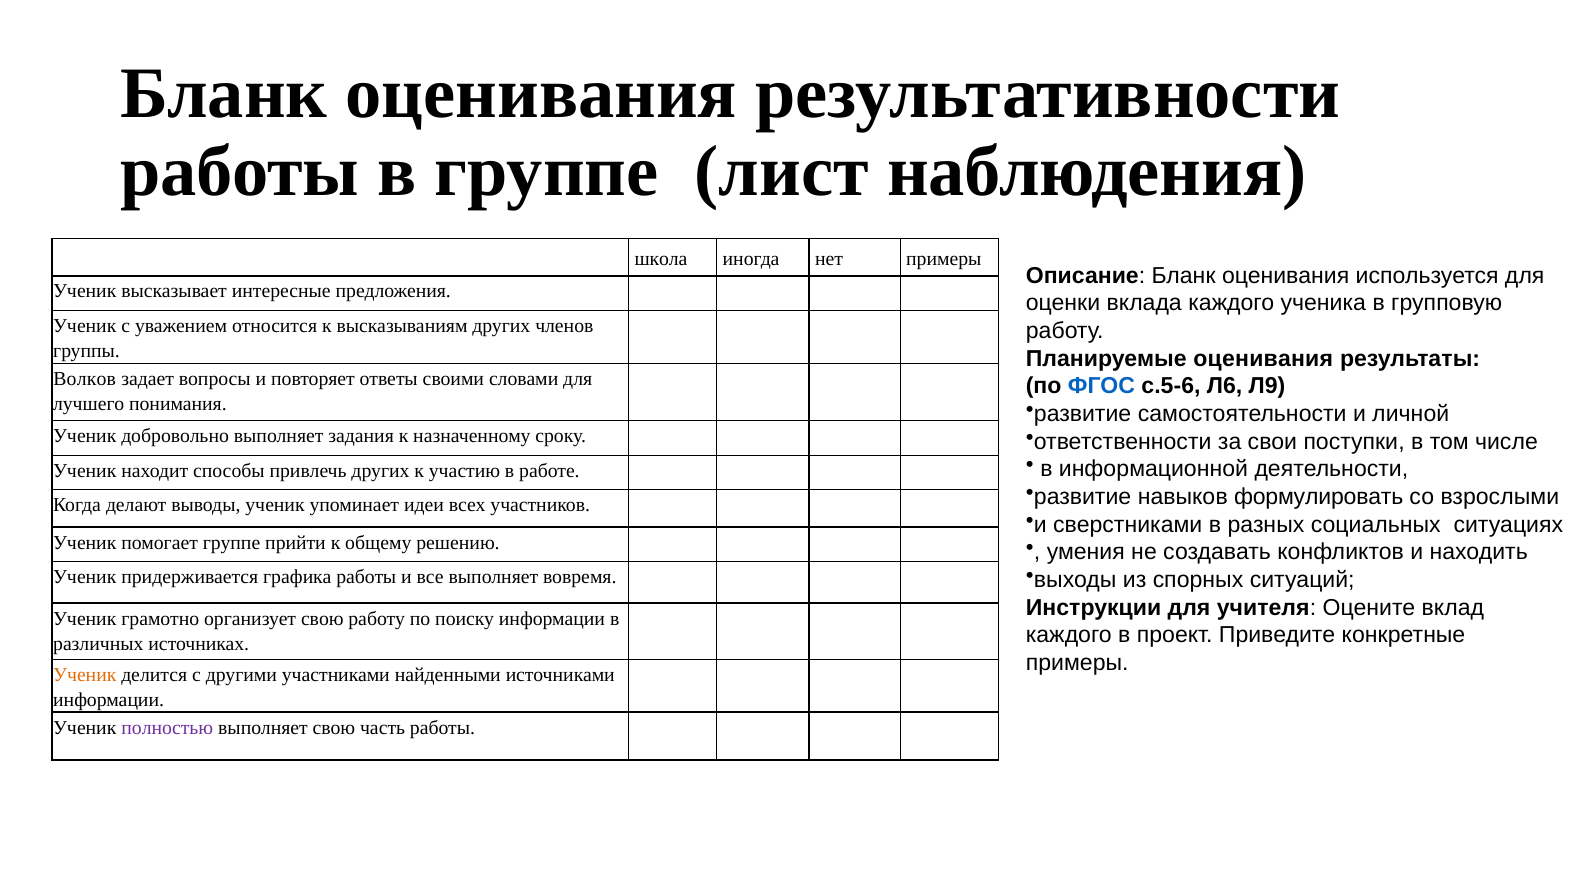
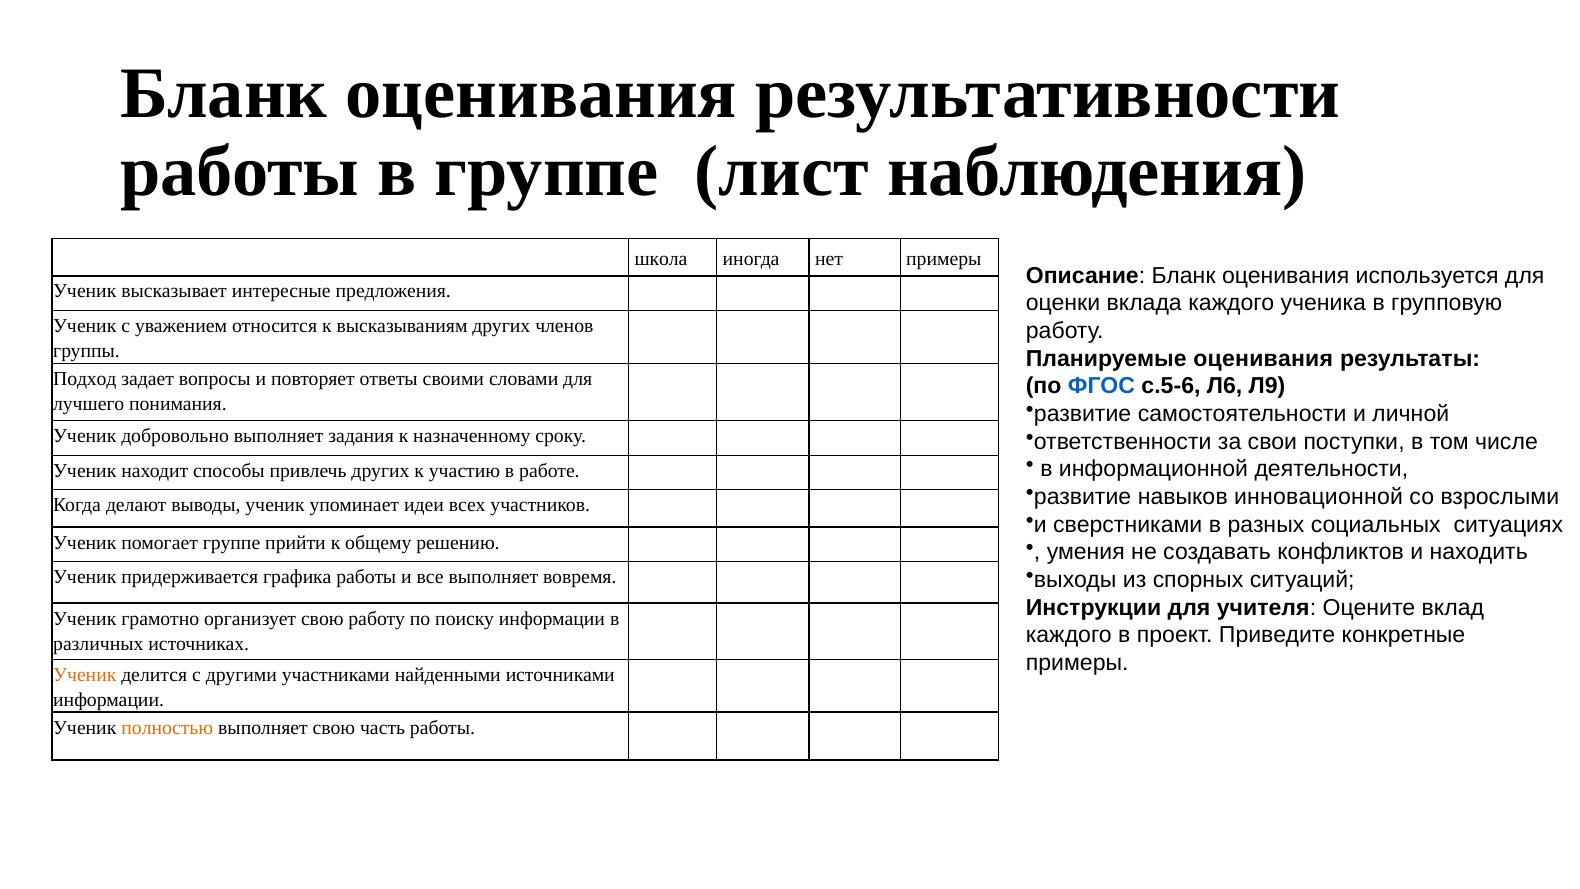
Волков: Волков -> Подход (85, 379)
формулировать: формулировать -> инновационной (1318, 497)
полностью colour: purple -> orange (167, 727)
